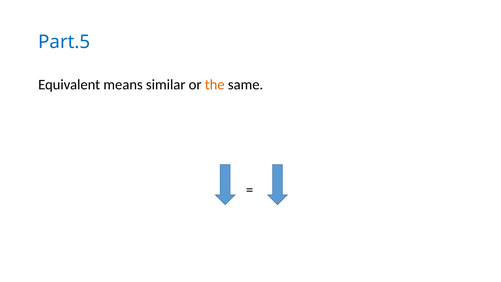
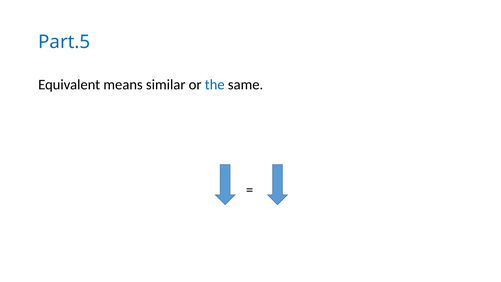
the colour: orange -> blue (215, 85)
